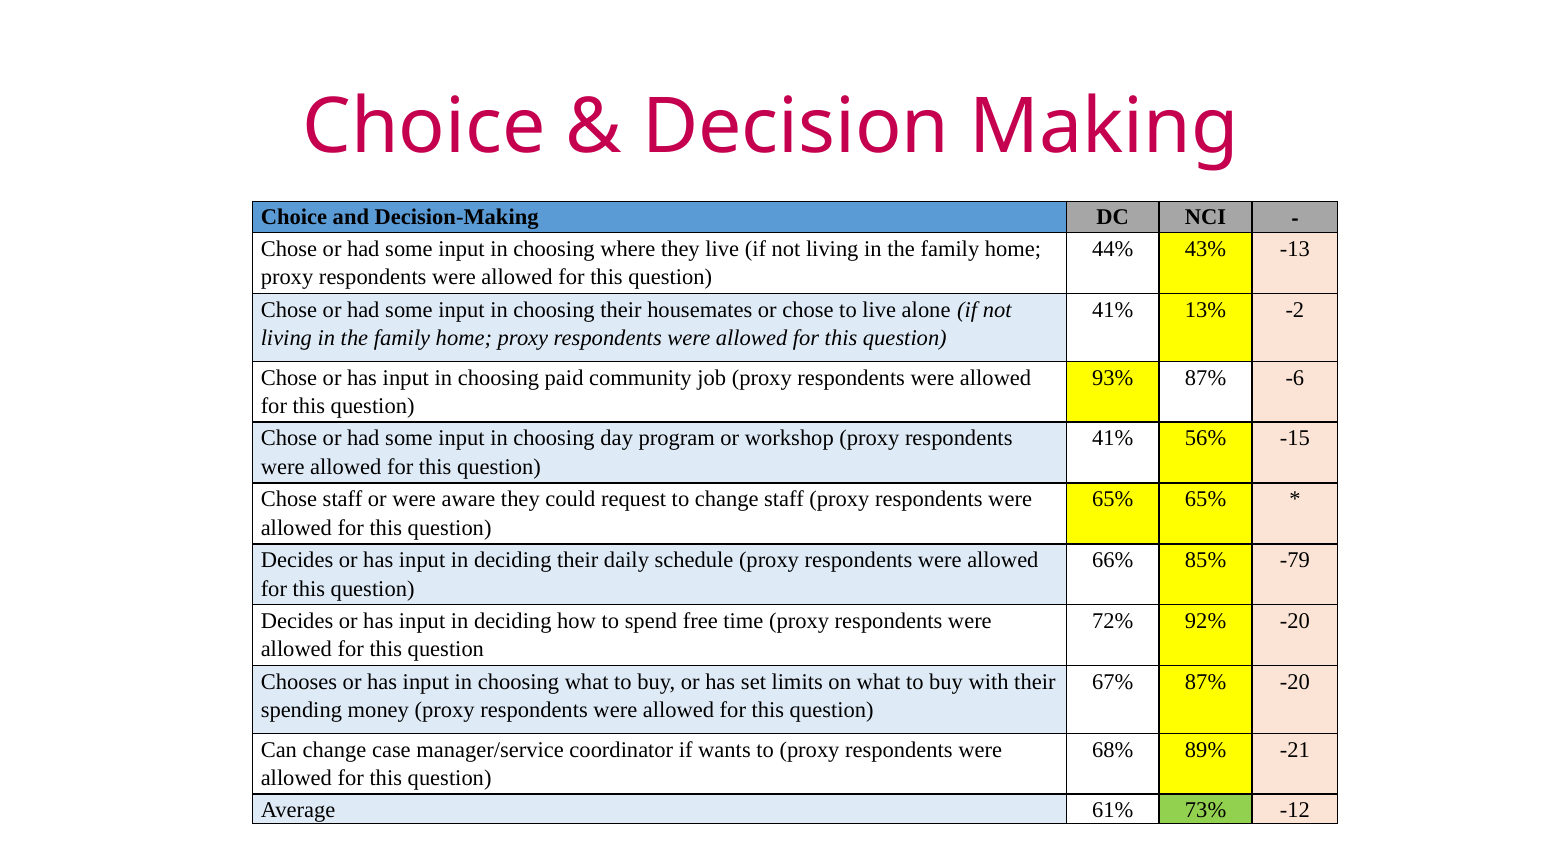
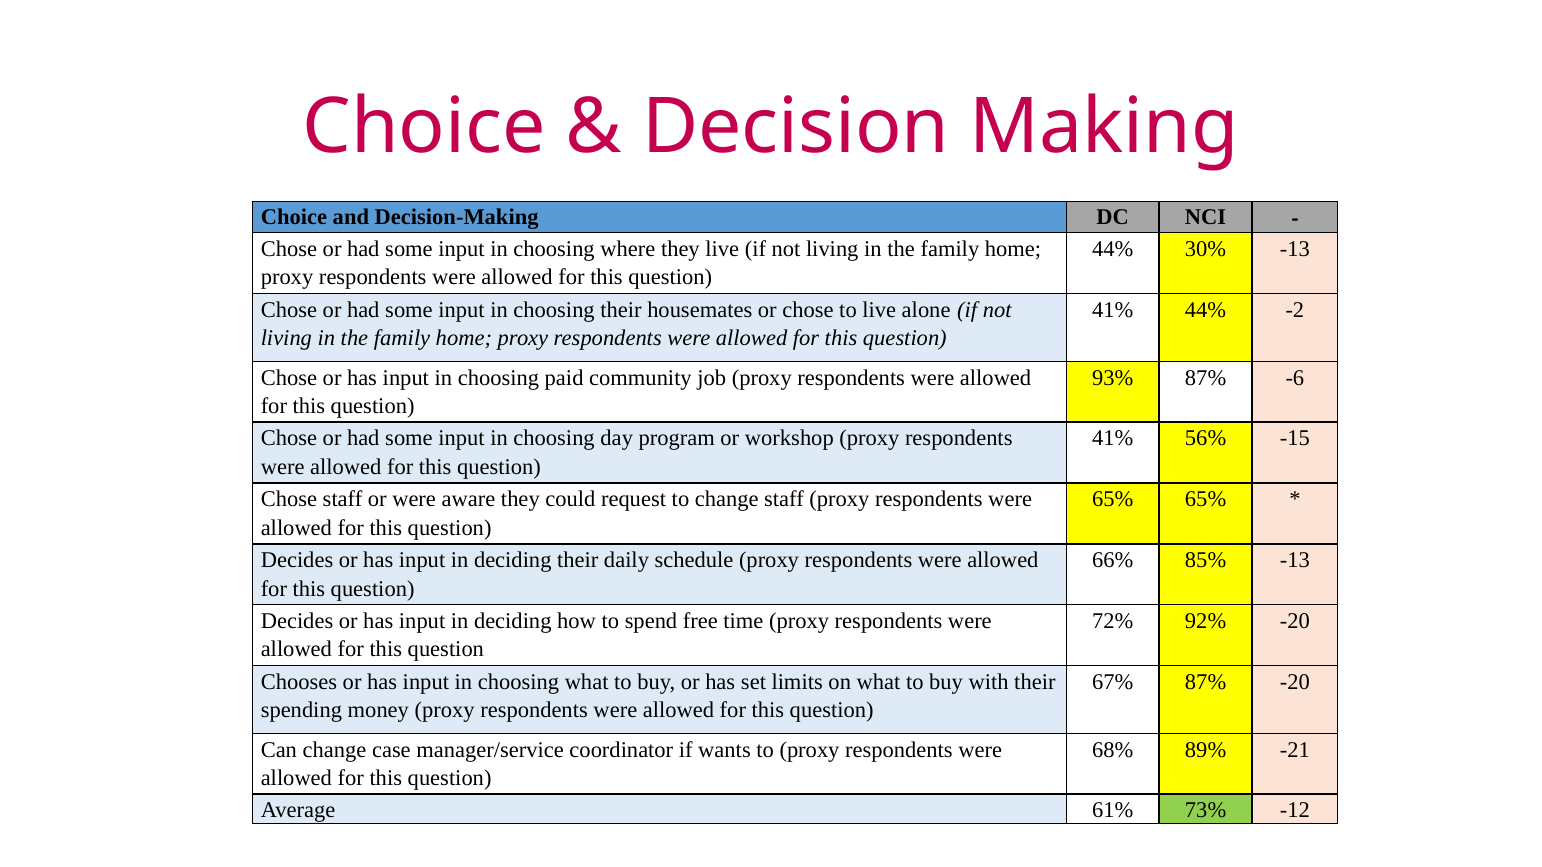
43%: 43% -> 30% (1206, 249)
41% 13%: 13% -> 44% (1206, 310)
85% -79: -79 -> -13 (1295, 560)
